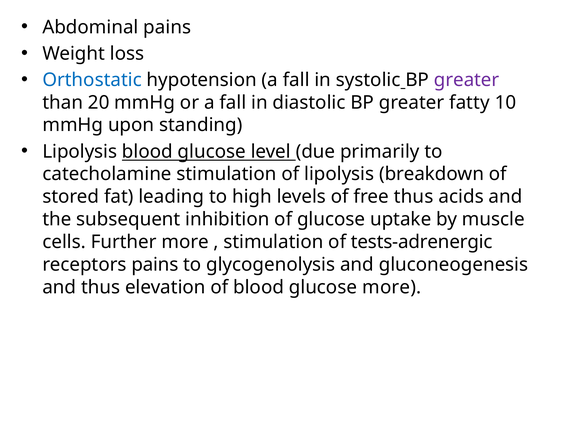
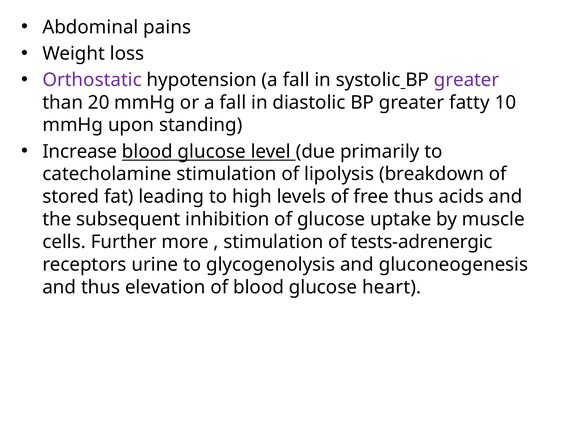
Orthostatic colour: blue -> purple (92, 80)
Lipolysis: Lipolysis -> Increase (80, 151)
receptors pains: pains -> urine (155, 264)
glucose more: more -> heart (392, 287)
